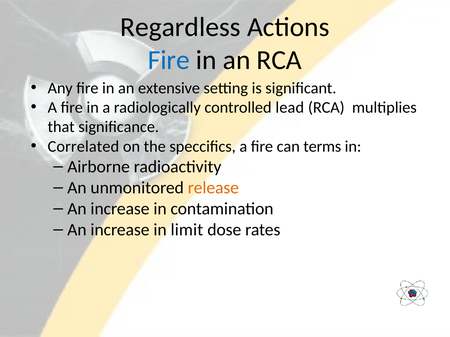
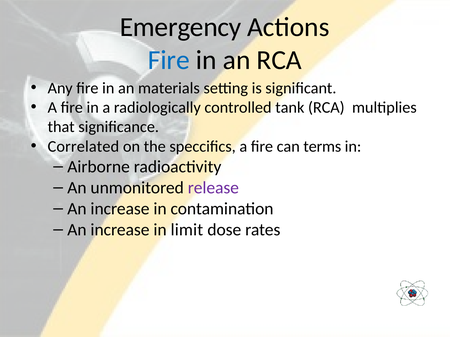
Regardless: Regardless -> Emergency (181, 27)
extensive: extensive -> materials (169, 88)
lead: lead -> tank (290, 108)
release colour: orange -> purple (213, 188)
